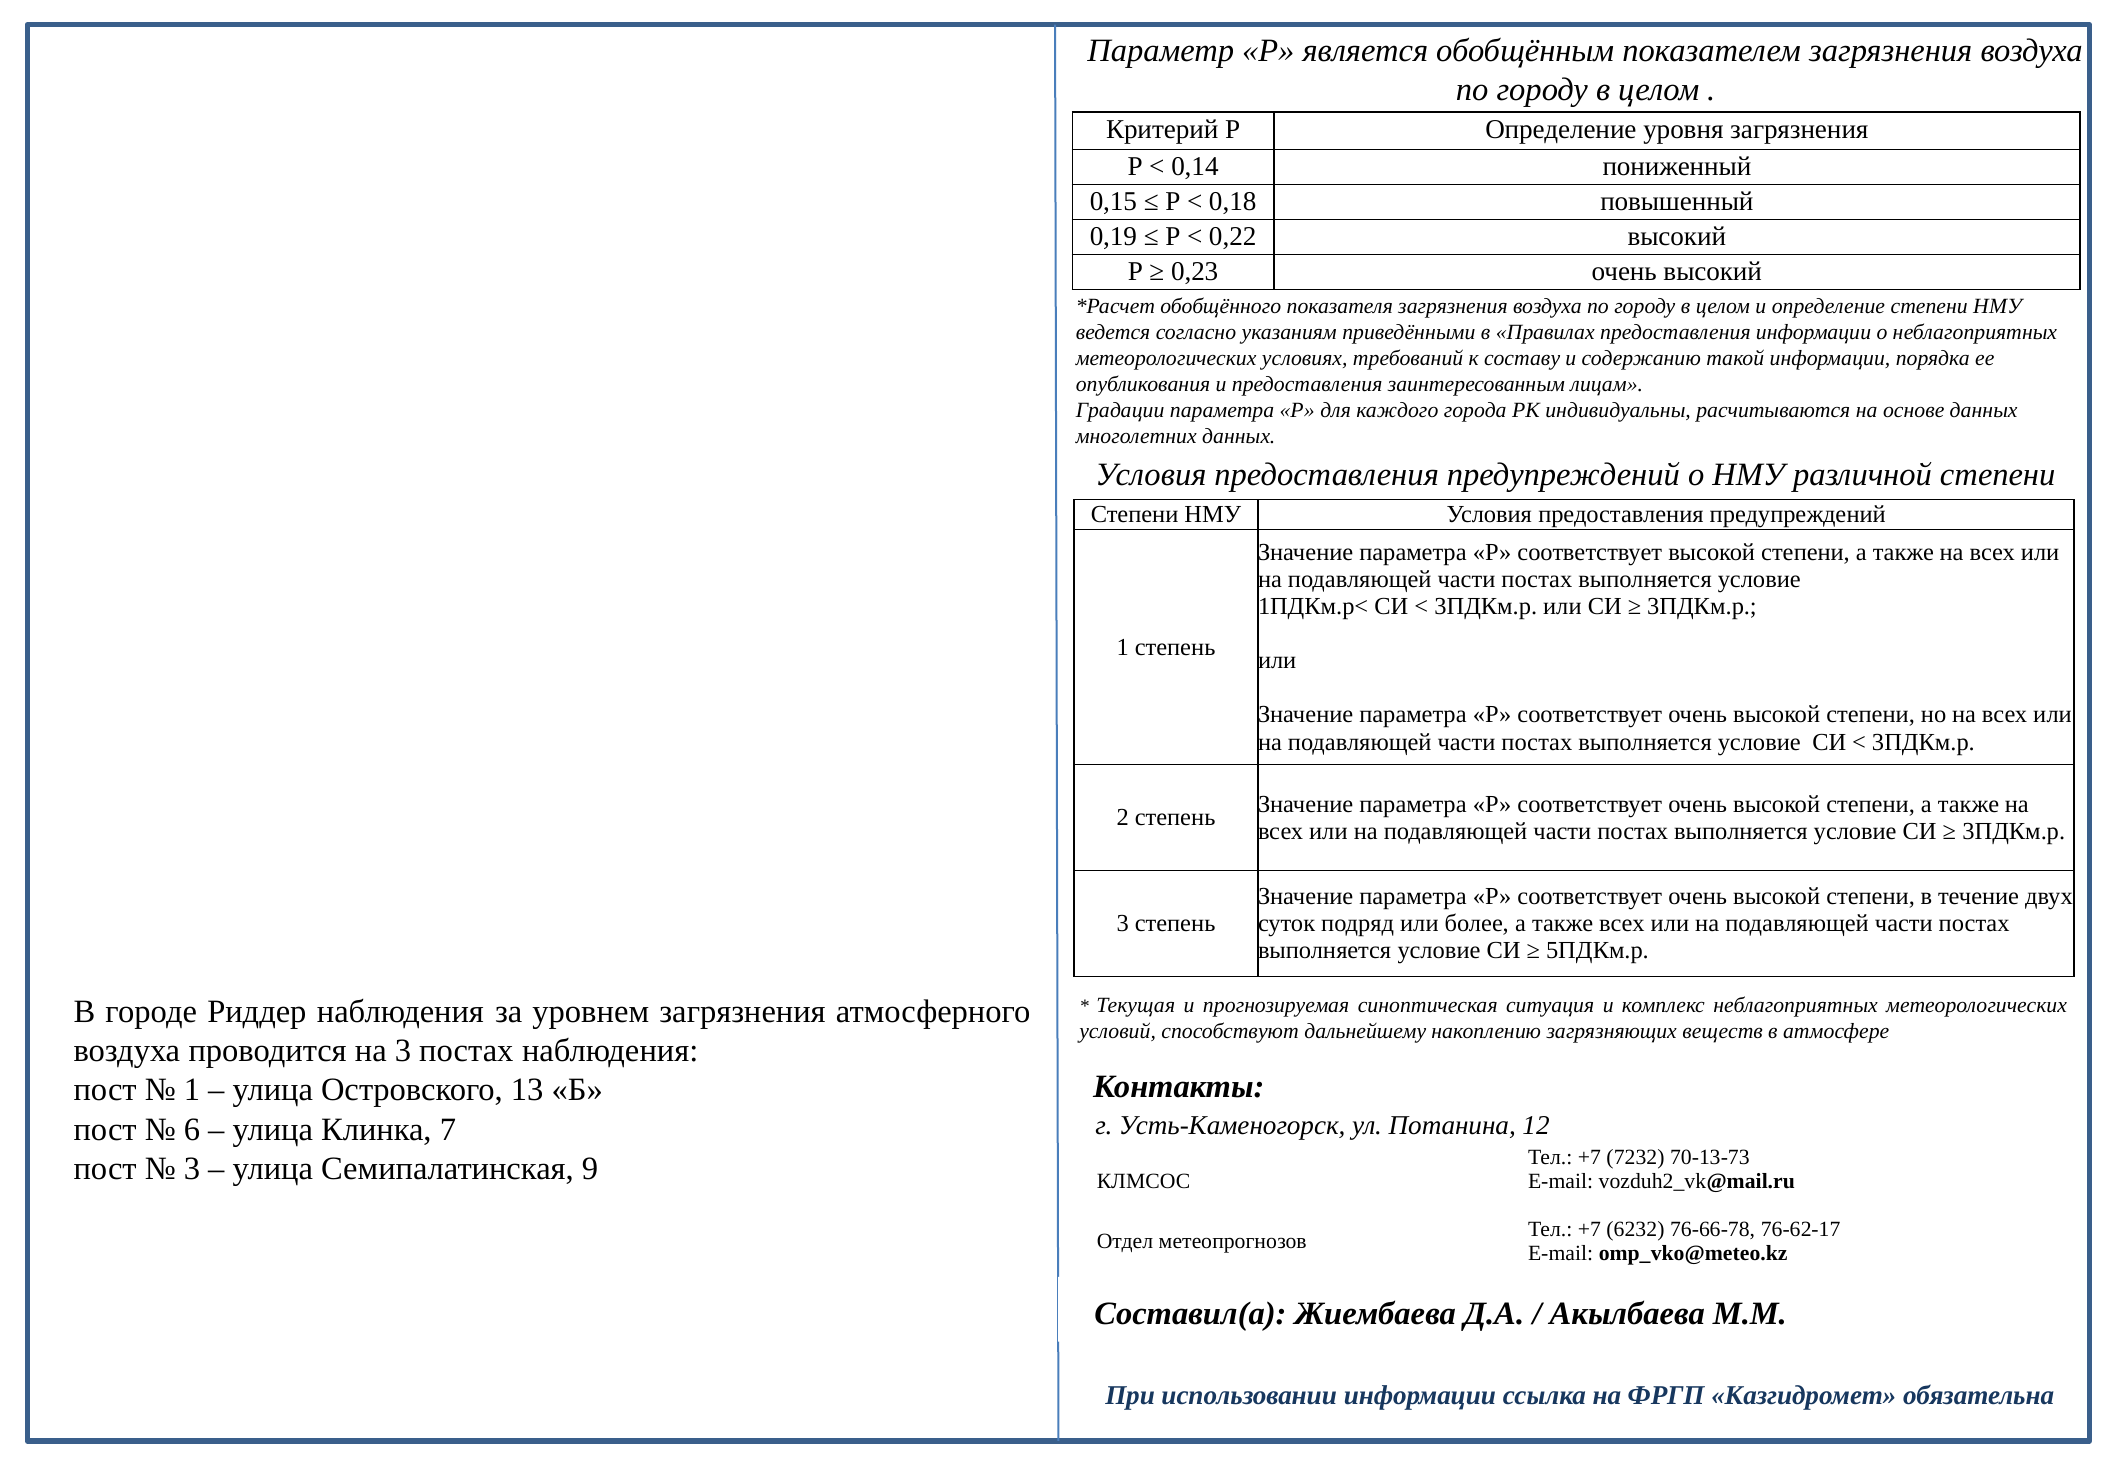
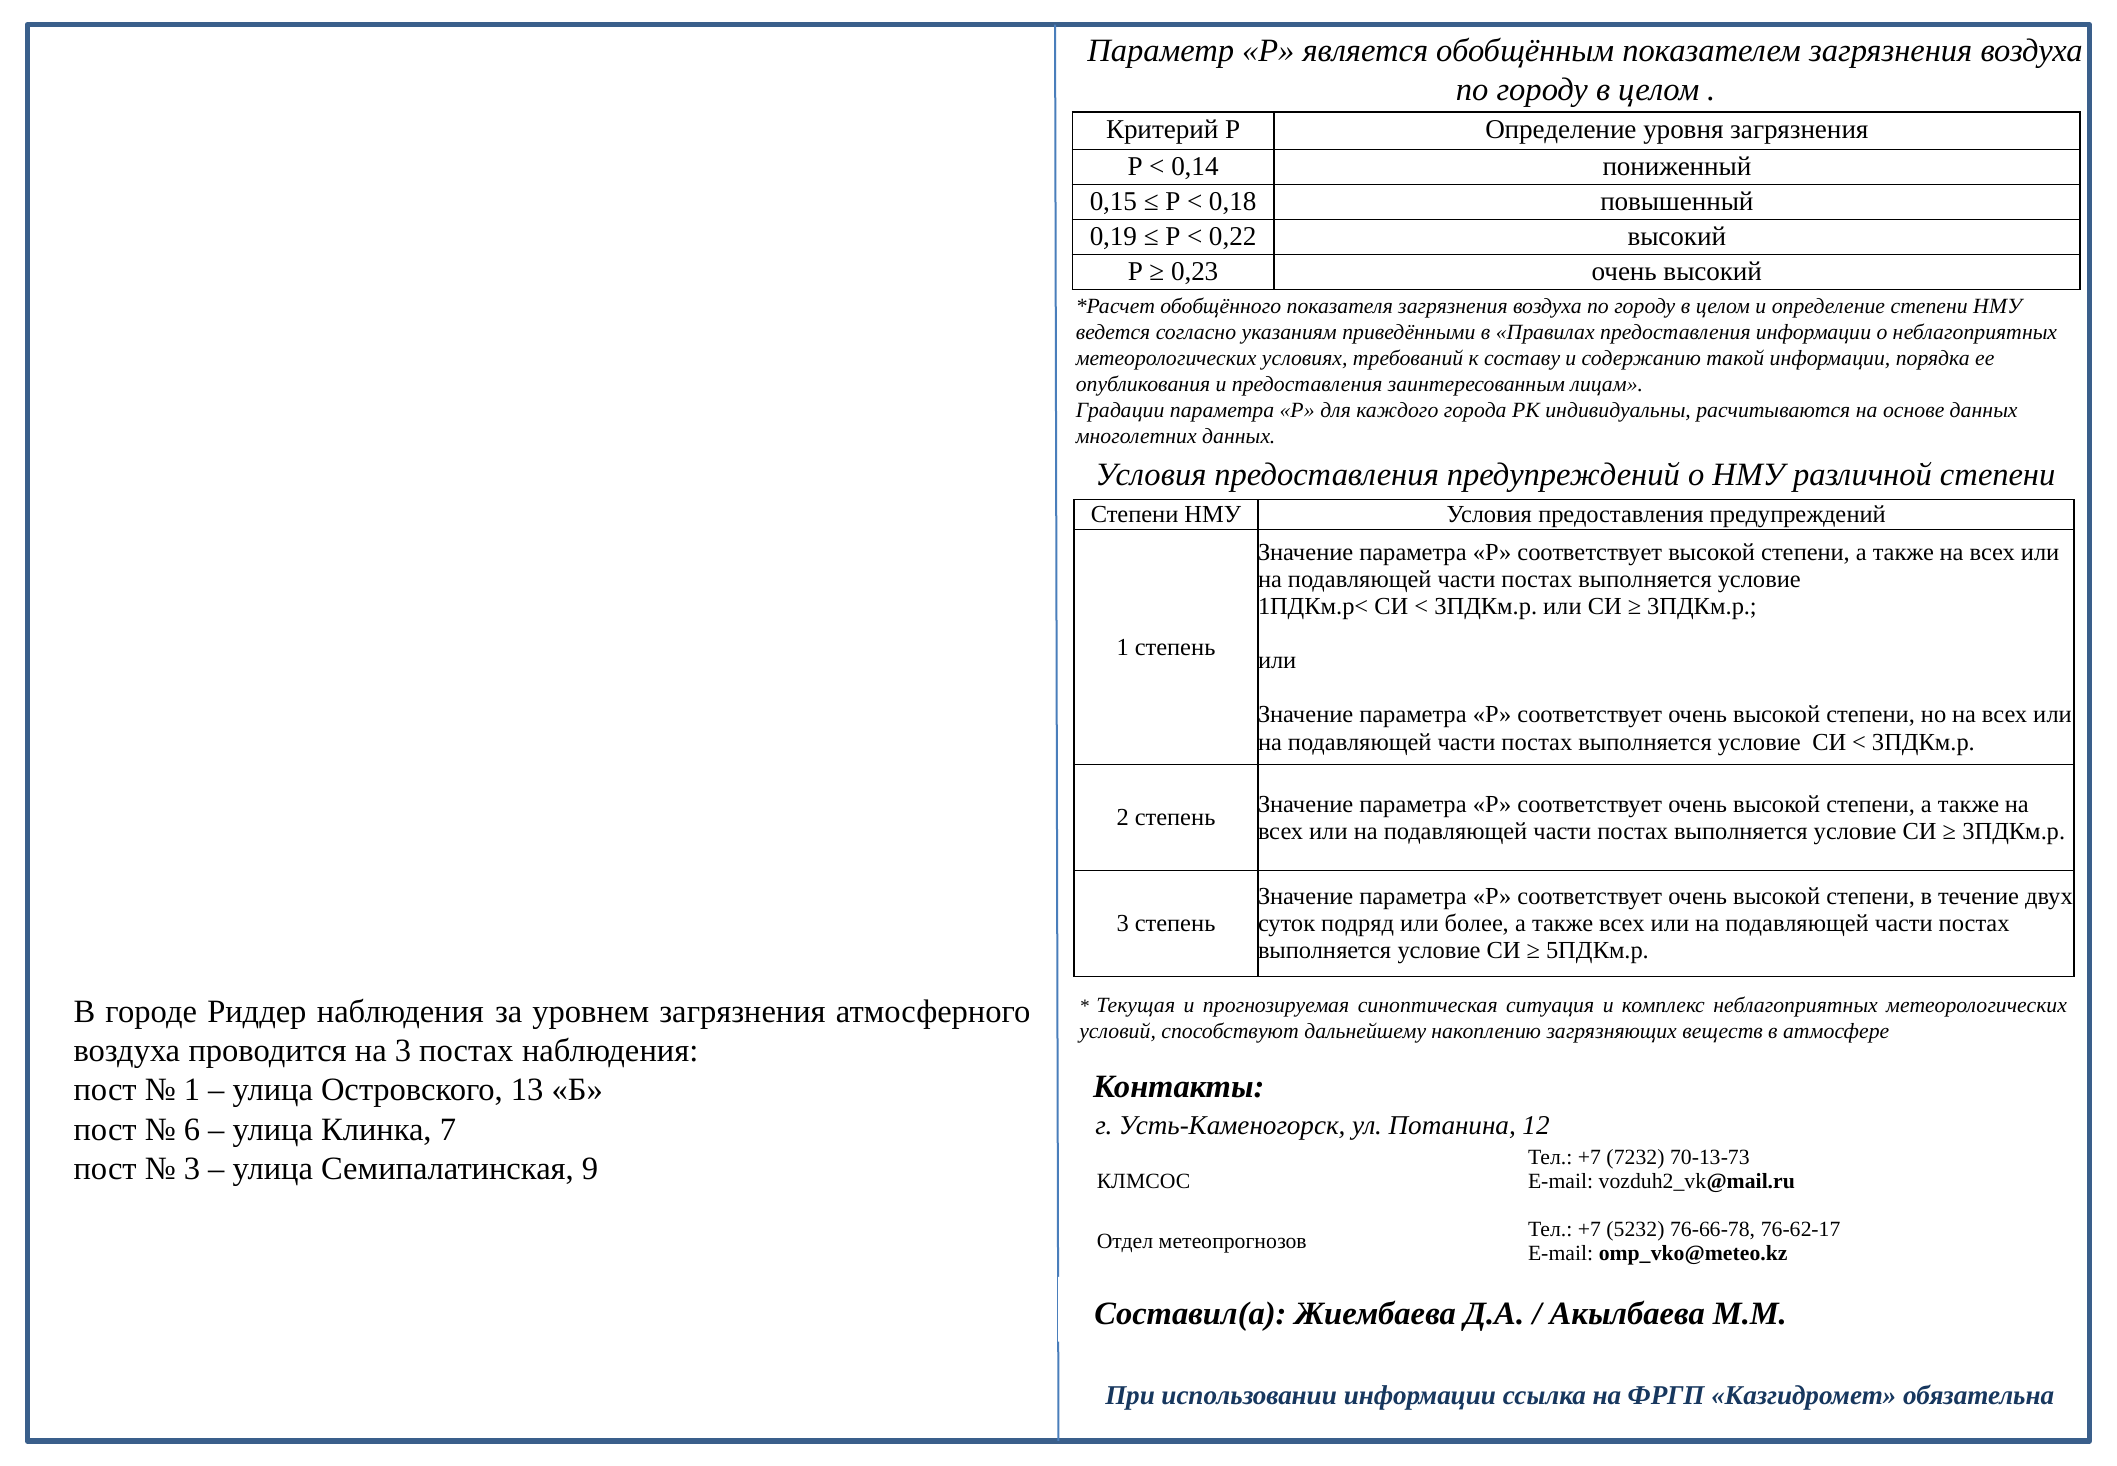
6232: 6232 -> 5232 (1635, 1229)
